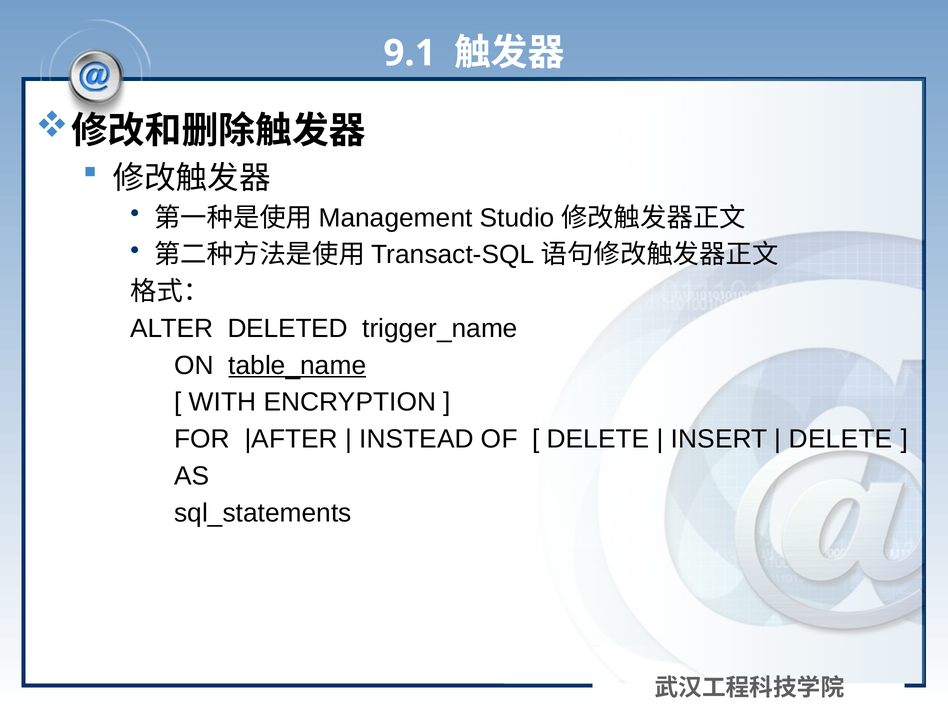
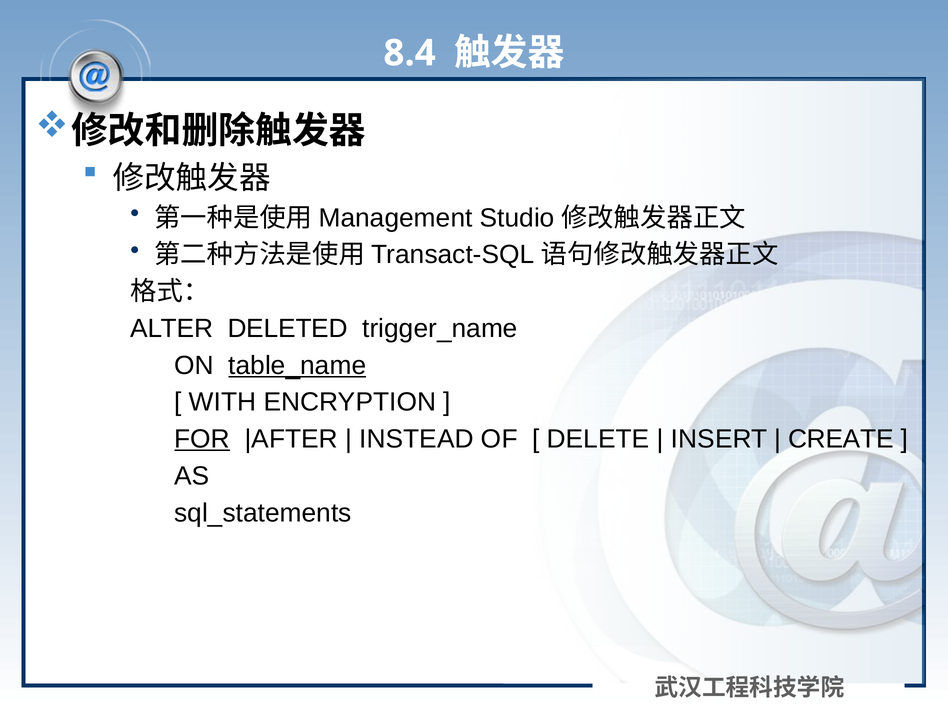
9.1: 9.1 -> 8.4 (410, 53)
FOR underline: none -> present (202, 439)
DELETE: DELETE -> CREATE (841, 439)
